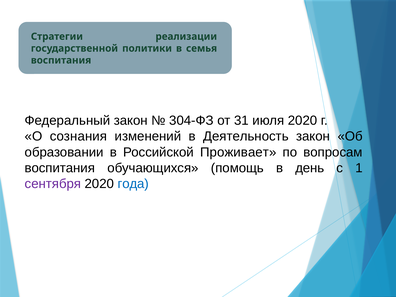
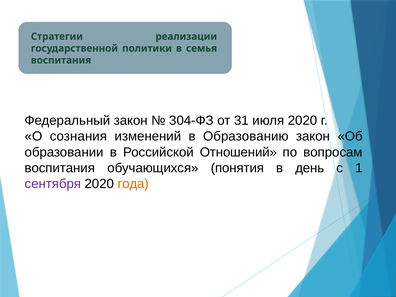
Деятельность: Деятельность -> Образованию (246, 136)
Проживает: Проживает -> Отношений (238, 152)
помощь: помощь -> понятия (237, 168)
года colour: blue -> orange (133, 184)
